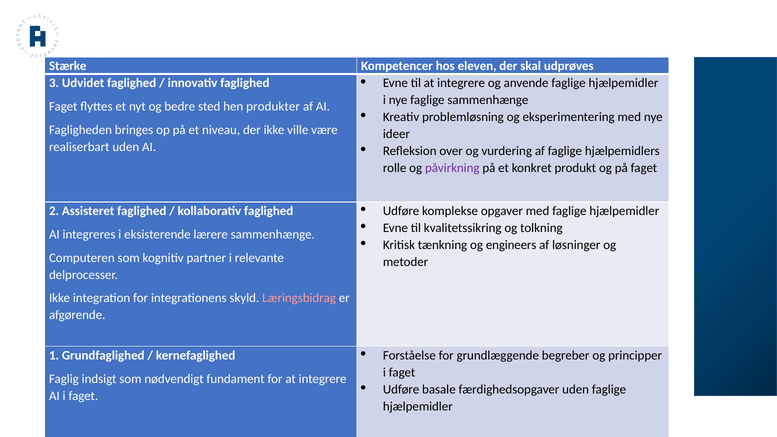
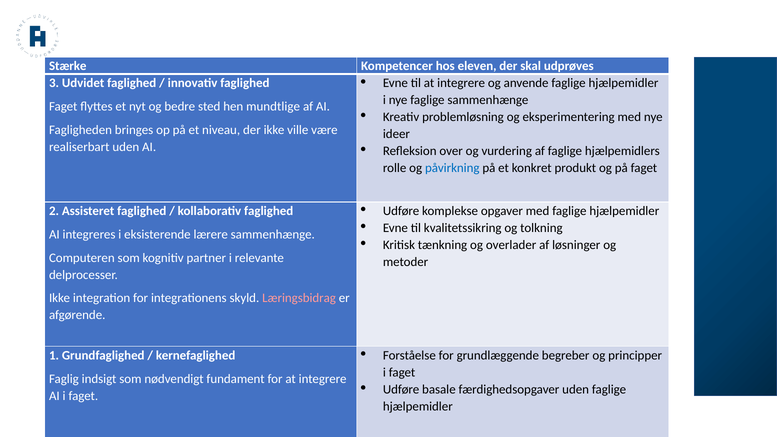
produkter: produkter -> mundtlige (273, 107)
påvirkning colour: purple -> blue (452, 168)
engineers: engineers -> overlader (511, 245)
